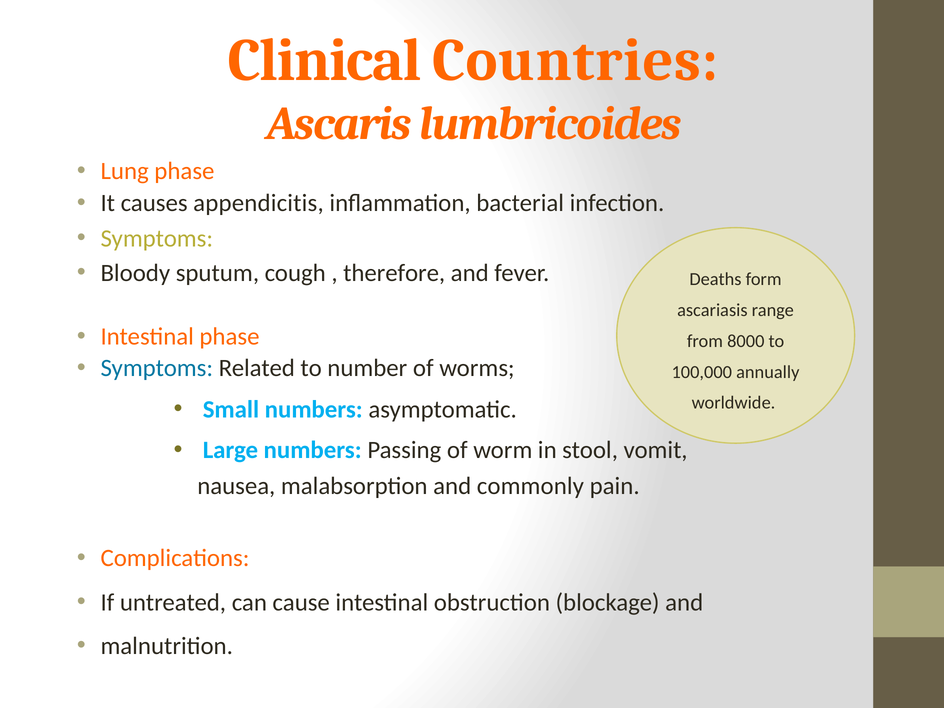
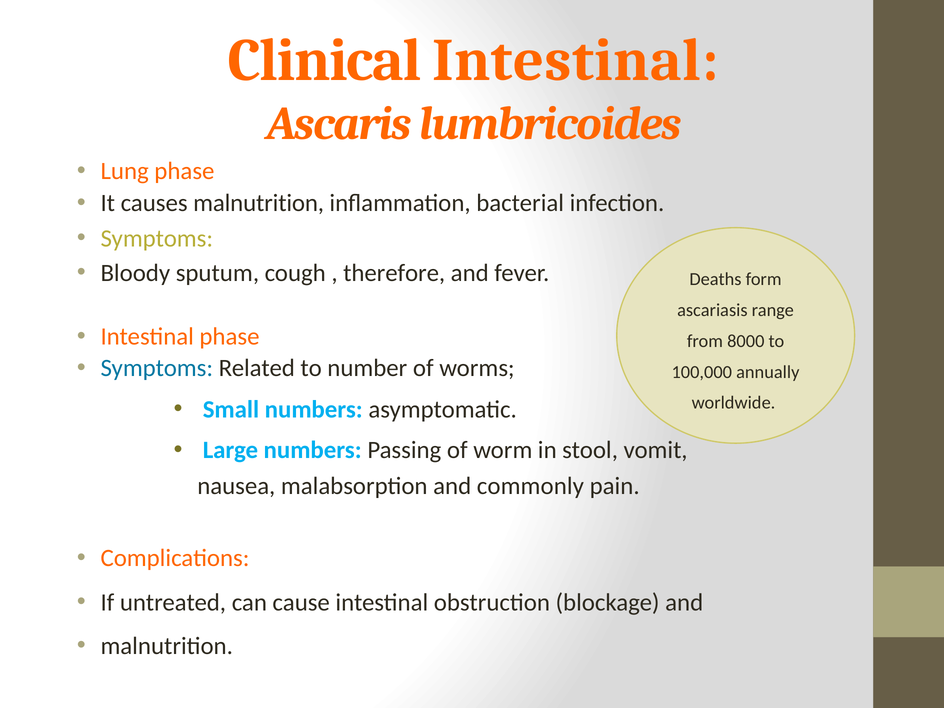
Clinical Countries: Countries -> Intestinal (575, 60)
causes appendicitis: appendicitis -> malnutrition (259, 203)
